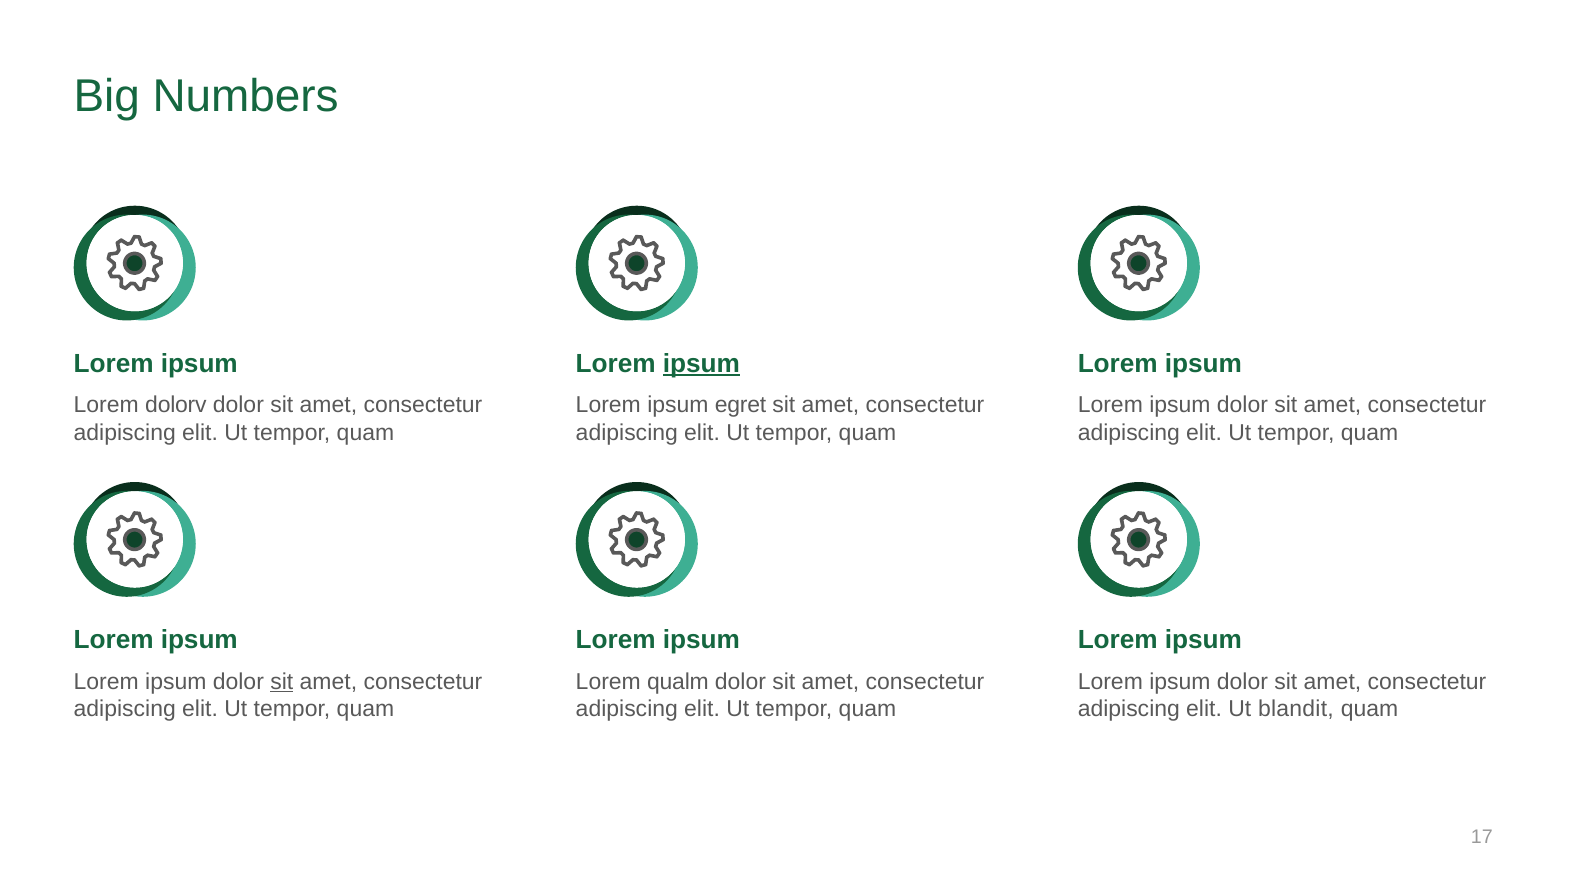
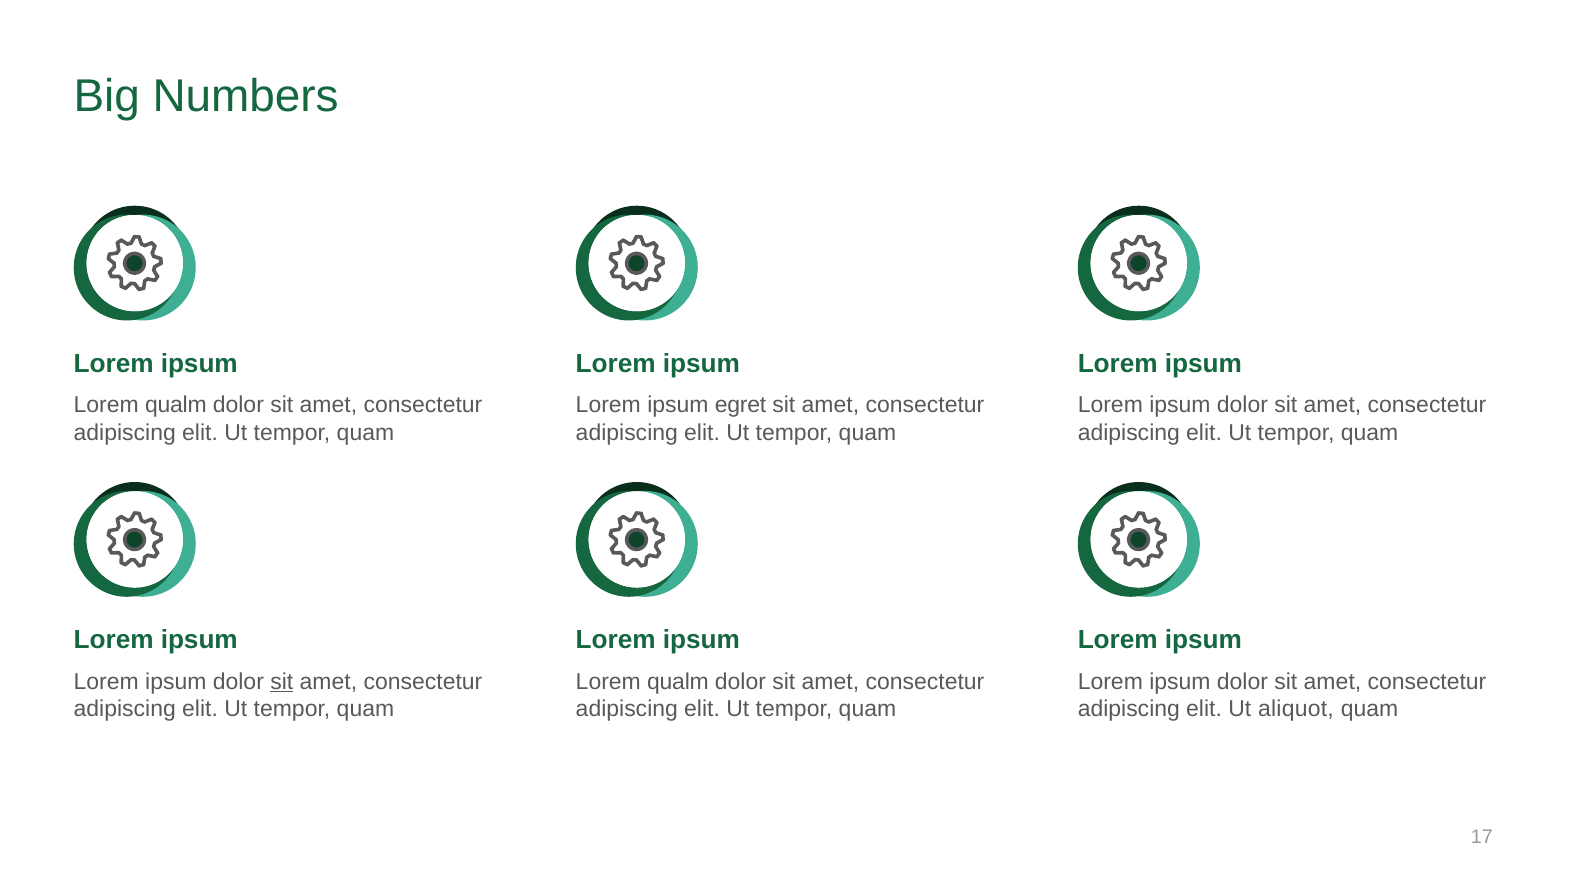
ipsum underline: present -> none (701, 364)
dolorv: dolorv -> qualm (176, 405)
blandit: blandit -> aliquot (1296, 709)
